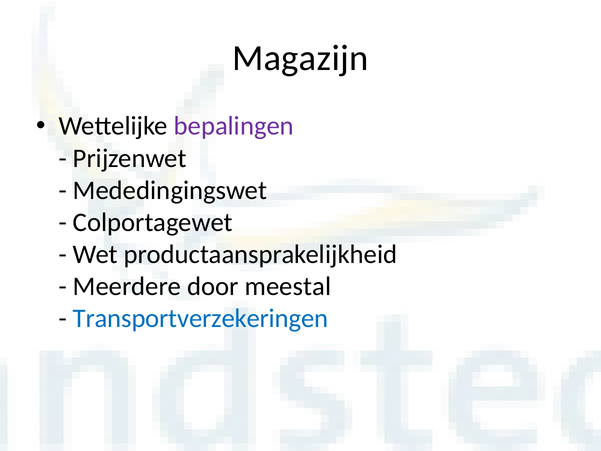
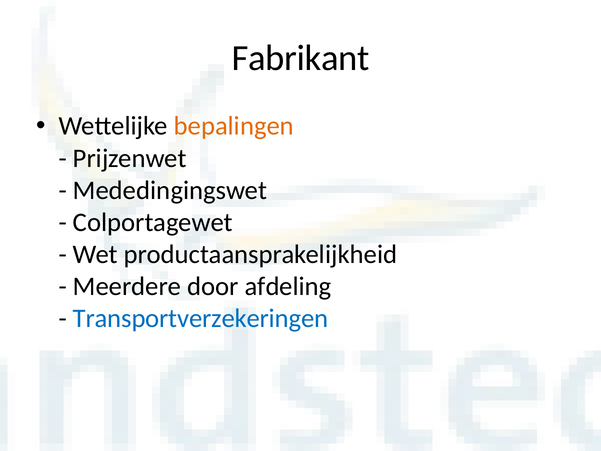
Magazijn: Magazijn -> Fabrikant (301, 58)
bepalingen colour: purple -> orange (234, 126)
meestal: meestal -> afdeling (288, 286)
